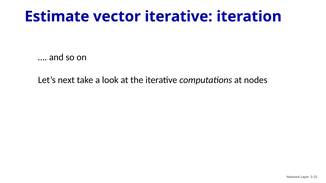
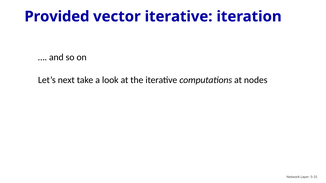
Estimate: Estimate -> Provided (57, 17)
